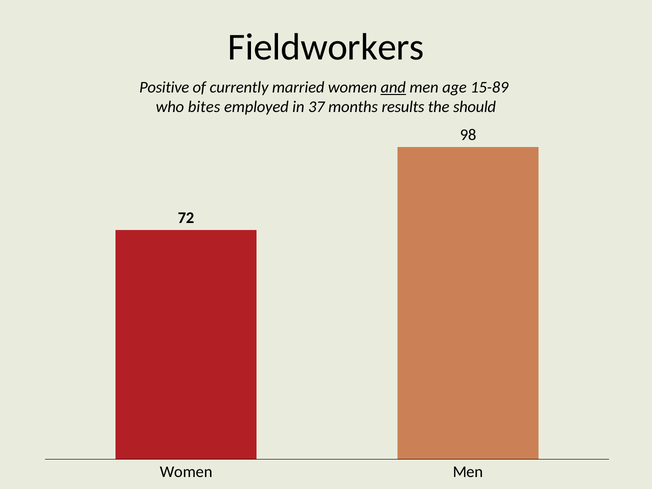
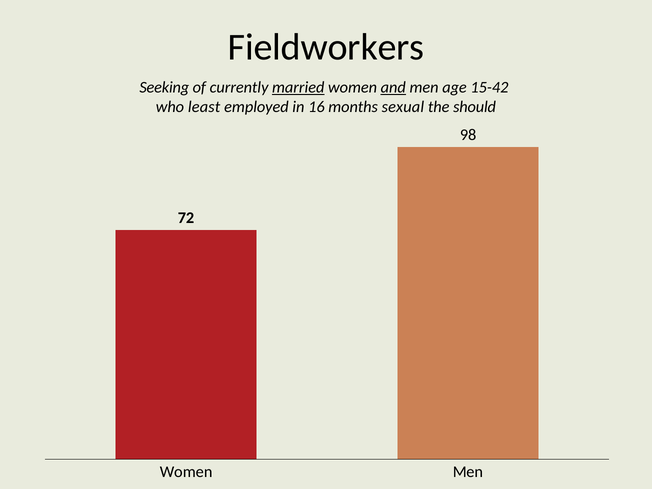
Positive: Positive -> Seeking (164, 87)
married underline: none -> present (298, 87)
15-89: 15-89 -> 15-42 (489, 87)
bites: bites -> least (204, 107)
37: 37 -> 16 (316, 107)
results: results -> sexual (403, 107)
